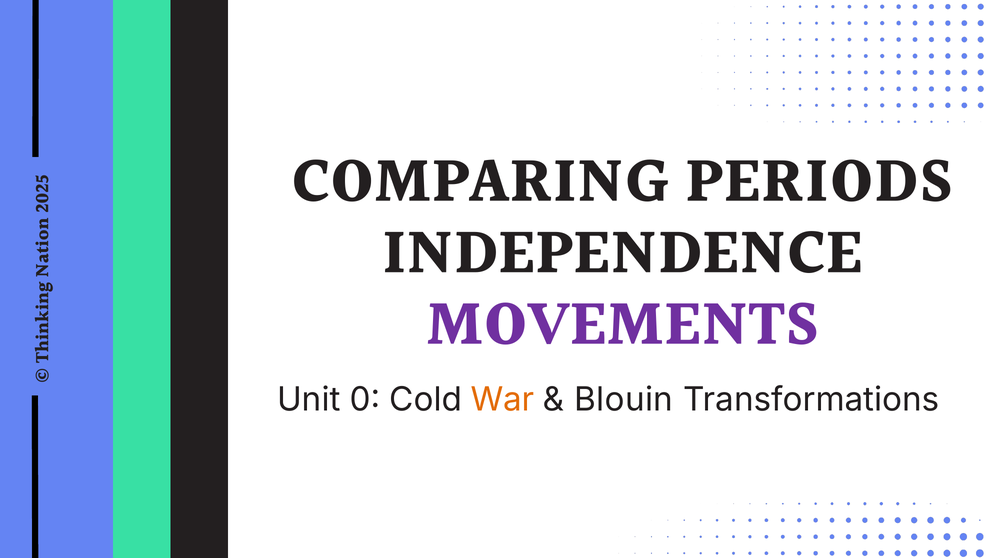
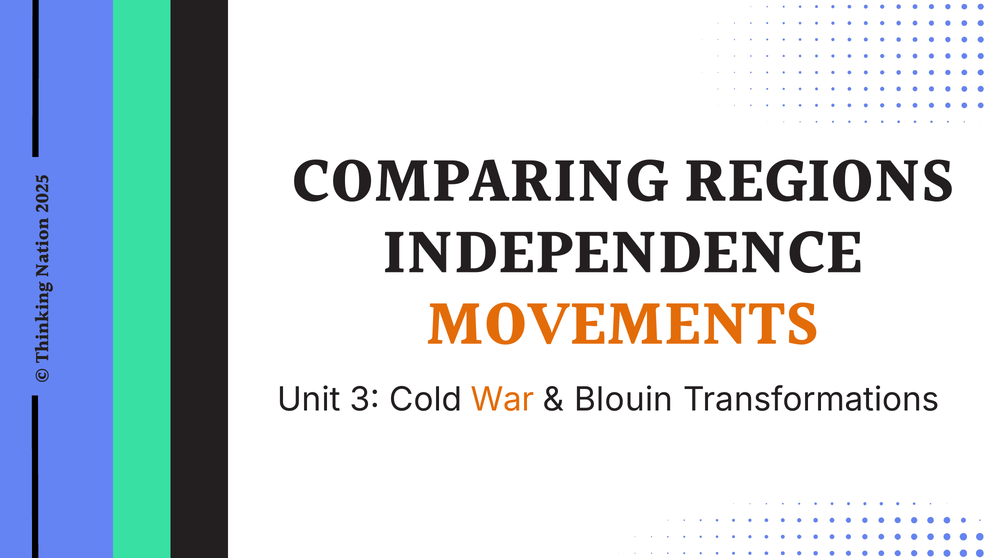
PERIODS: PERIODS -> REGIONS (820, 183)
MOVEMENTS colour: purple -> orange (623, 326)
Unit 0: 0 -> 3 (365, 399)
